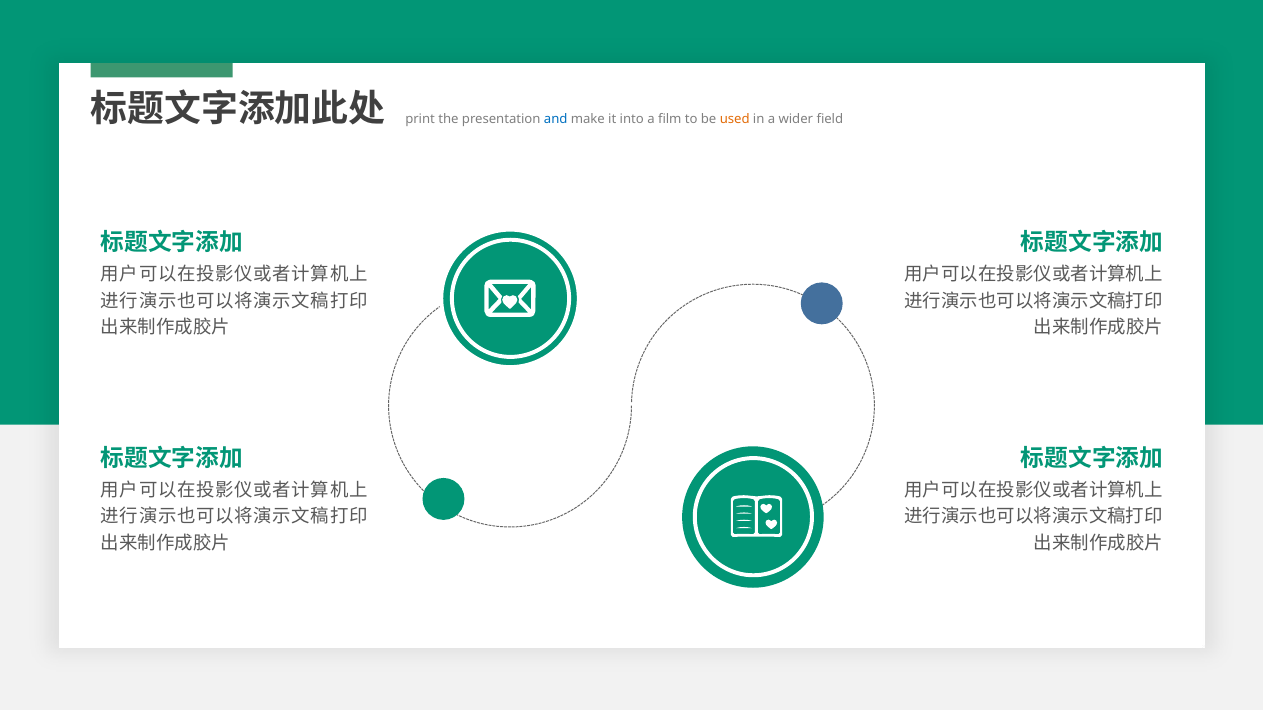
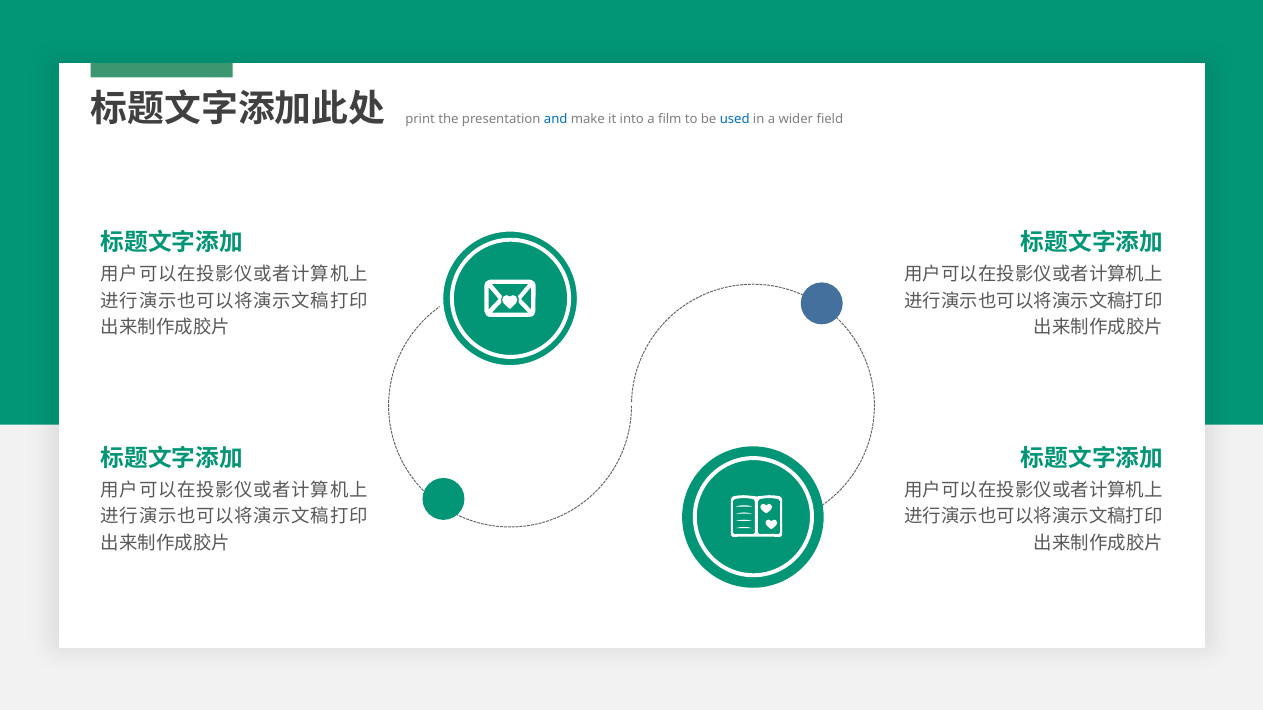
used colour: orange -> blue (735, 119)
